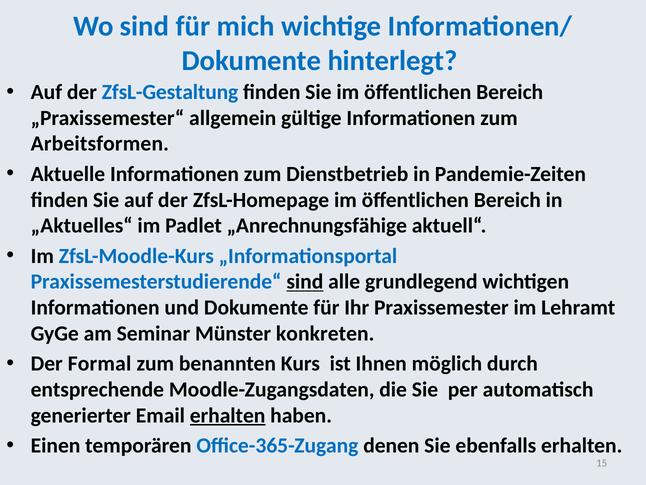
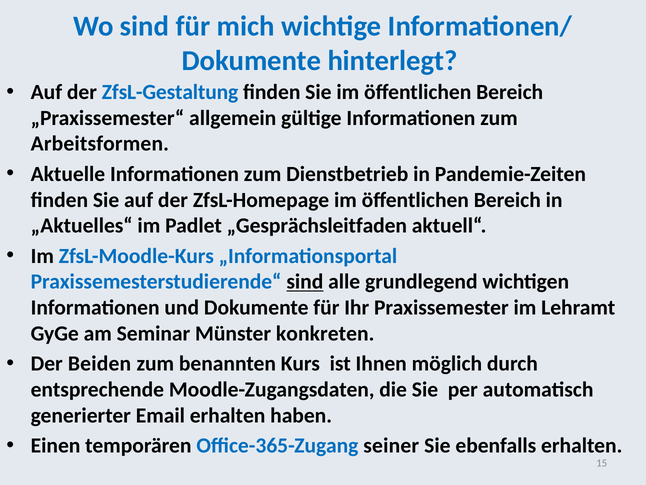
„Anrechnungsfähige: „Anrechnungsfähige -> „Gesprächsleitfaden (317, 226)
Formal: Formal -> Beiden (100, 363)
erhalten underline: present -> none (228, 415)
denen: denen -> seiner (391, 445)
